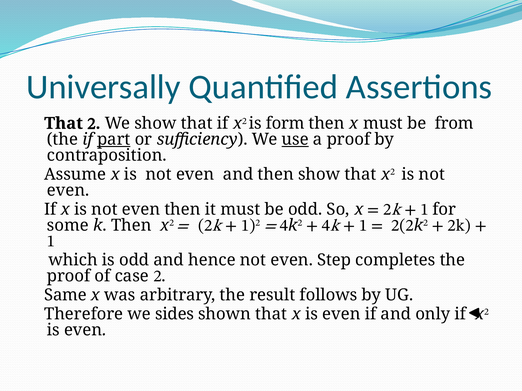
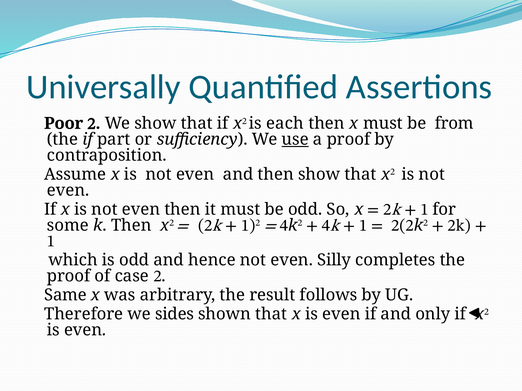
That: That -> Poor (64, 124)
form: form -> each (285, 124)
part underline: present -> none (114, 140)
Step: Step -> Silly (334, 260)
